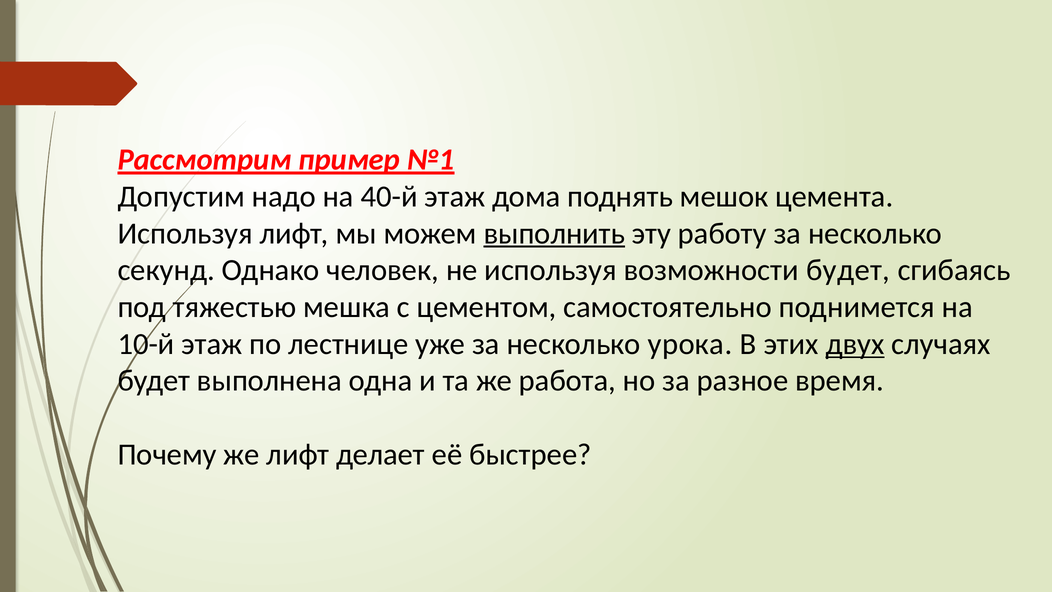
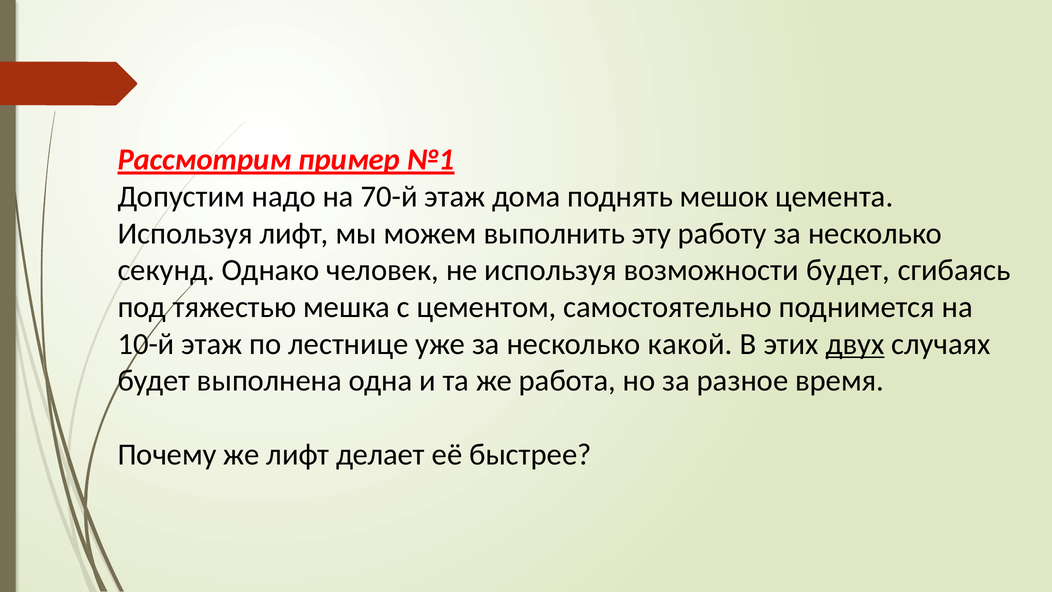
40-й: 40-й -> 70-й (389, 196)
выполнить underline: present -> none (554, 233)
урока: урока -> какой (690, 344)
